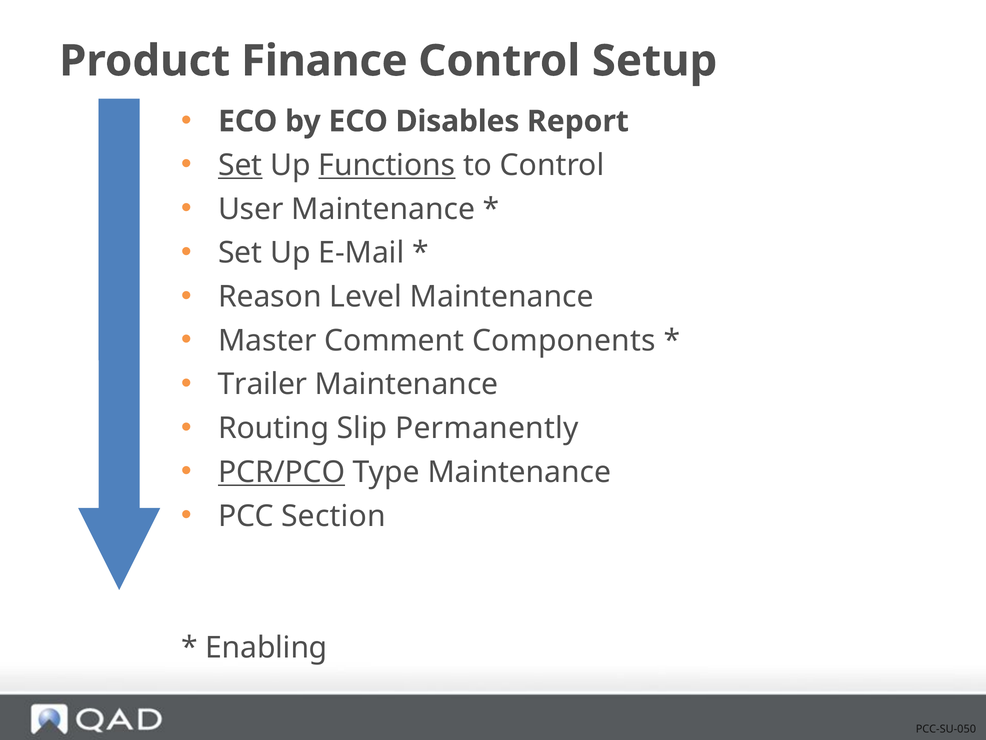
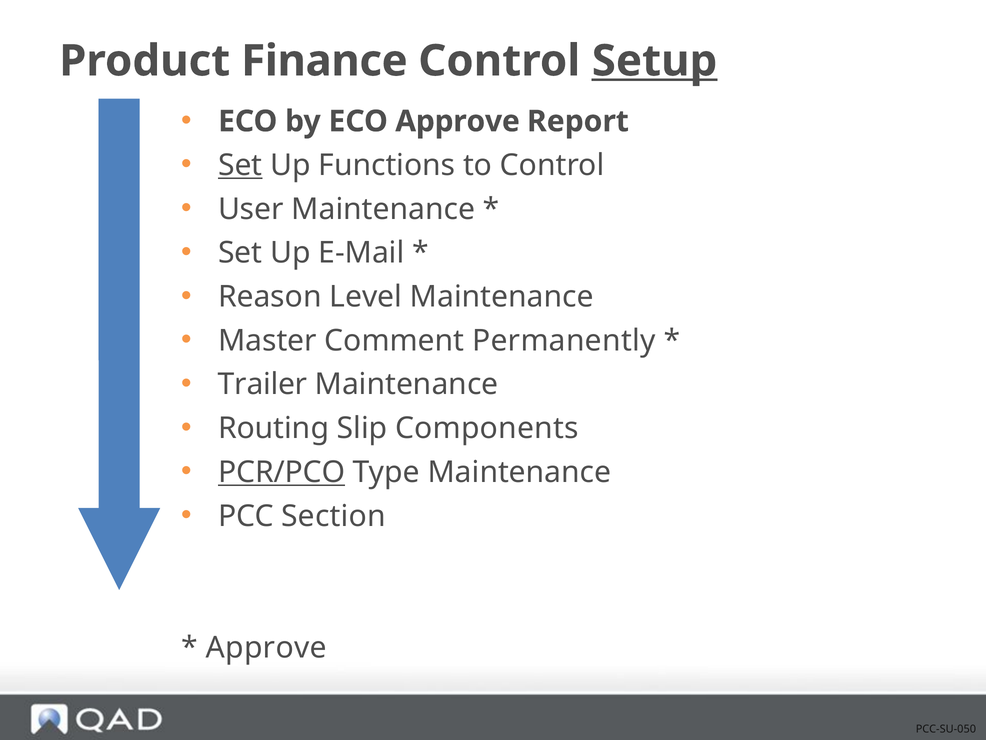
Setup underline: none -> present (655, 61)
ECO Disables: Disables -> Approve (458, 121)
Functions underline: present -> none (387, 165)
Components: Components -> Permanently (564, 340)
Permanently: Permanently -> Components (487, 428)
Enabling: Enabling -> Approve (266, 647)
